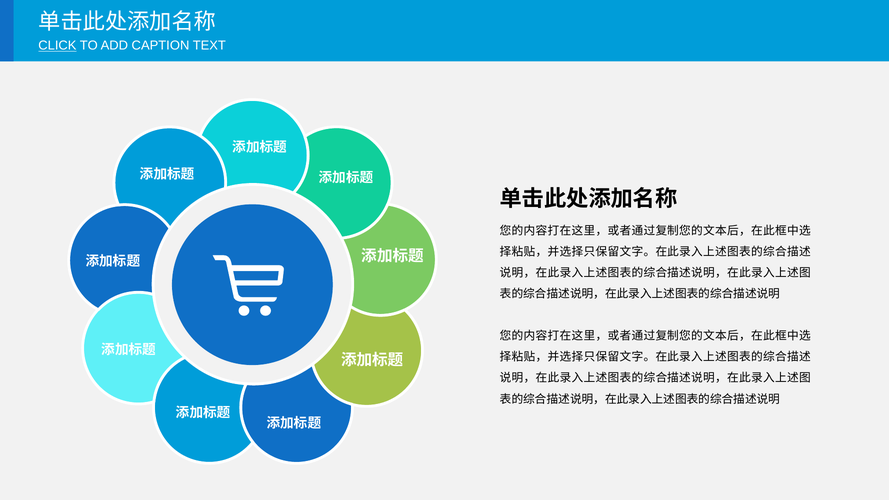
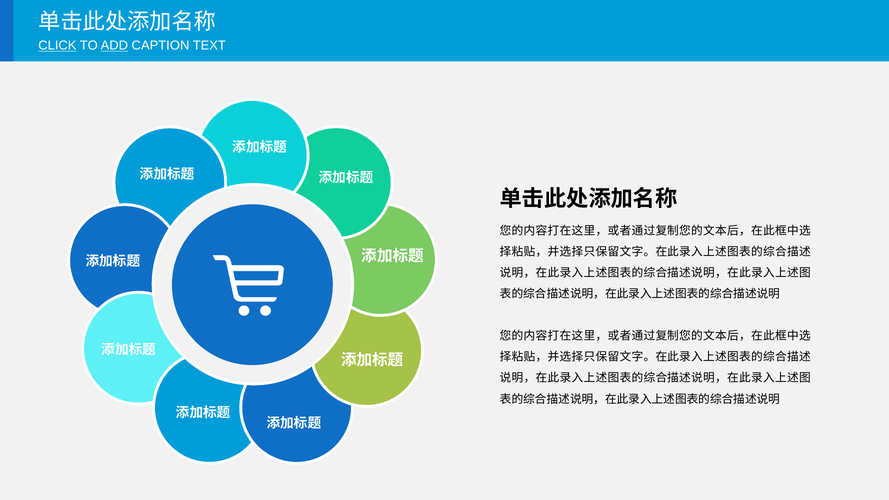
ADD underline: none -> present (114, 46)
